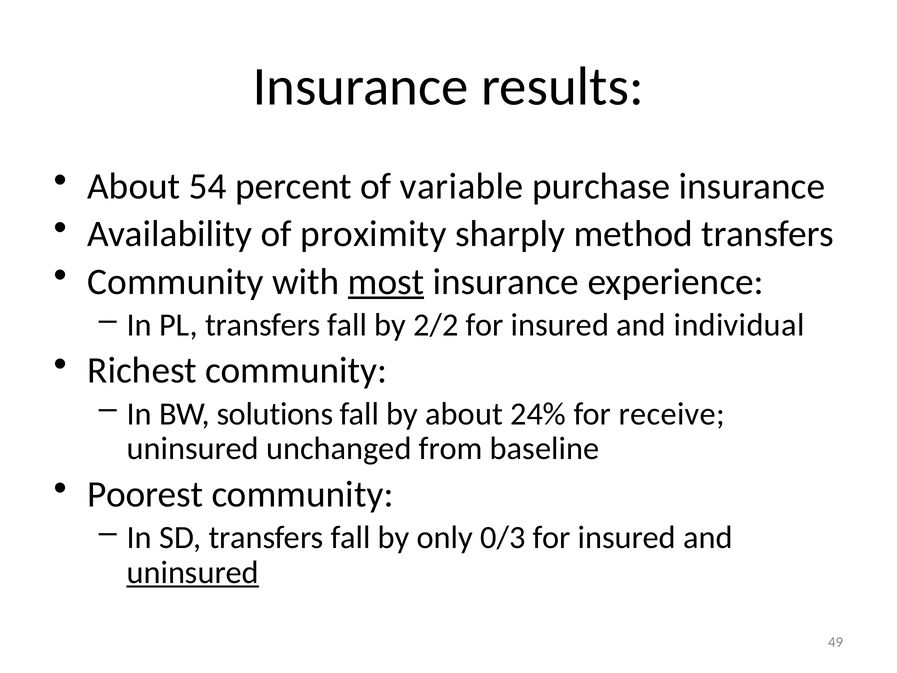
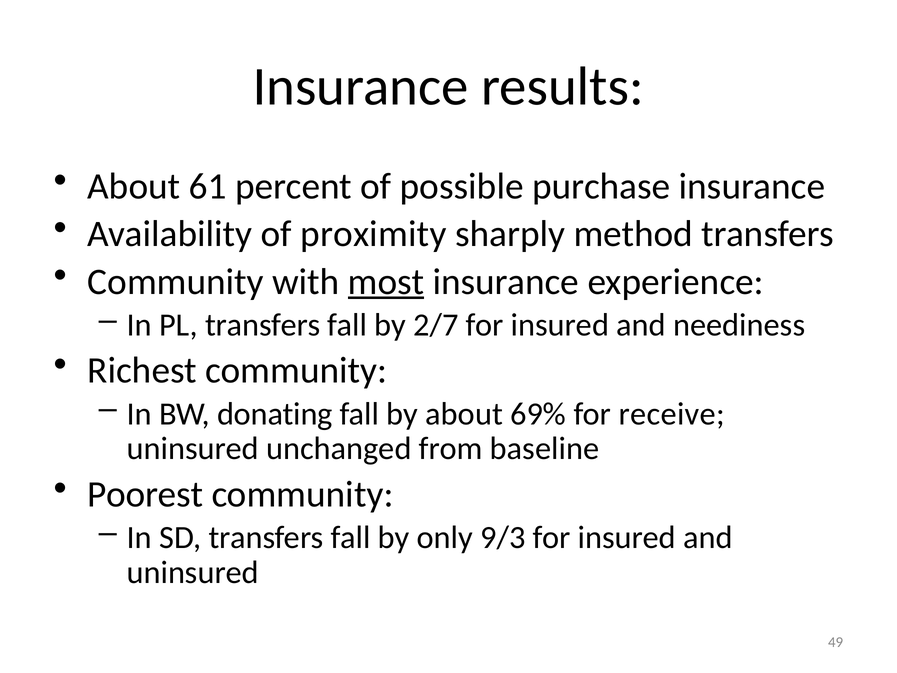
54: 54 -> 61 (208, 186)
variable: variable -> possible (462, 186)
2/2: 2/2 -> 2/7 (436, 325)
individual: individual -> neediness (739, 325)
solutions: solutions -> donating (275, 414)
24%: 24% -> 69% (538, 414)
0/3: 0/3 -> 9/3 (503, 537)
uninsured underline: present -> none (193, 572)
